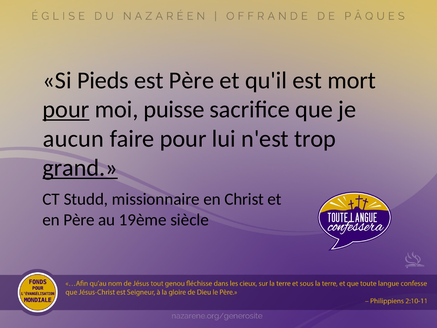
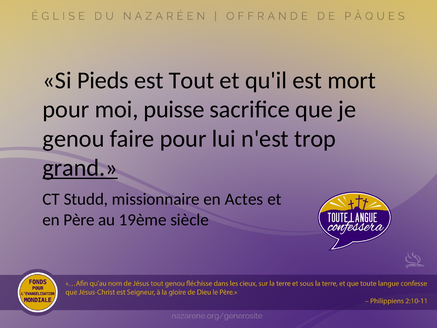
est Père: Père -> Tout (192, 80)
pour underline: present -> none (66, 109)
aucun: aucun -> genou (74, 139)
Christ: Christ -> Actes (244, 199)
